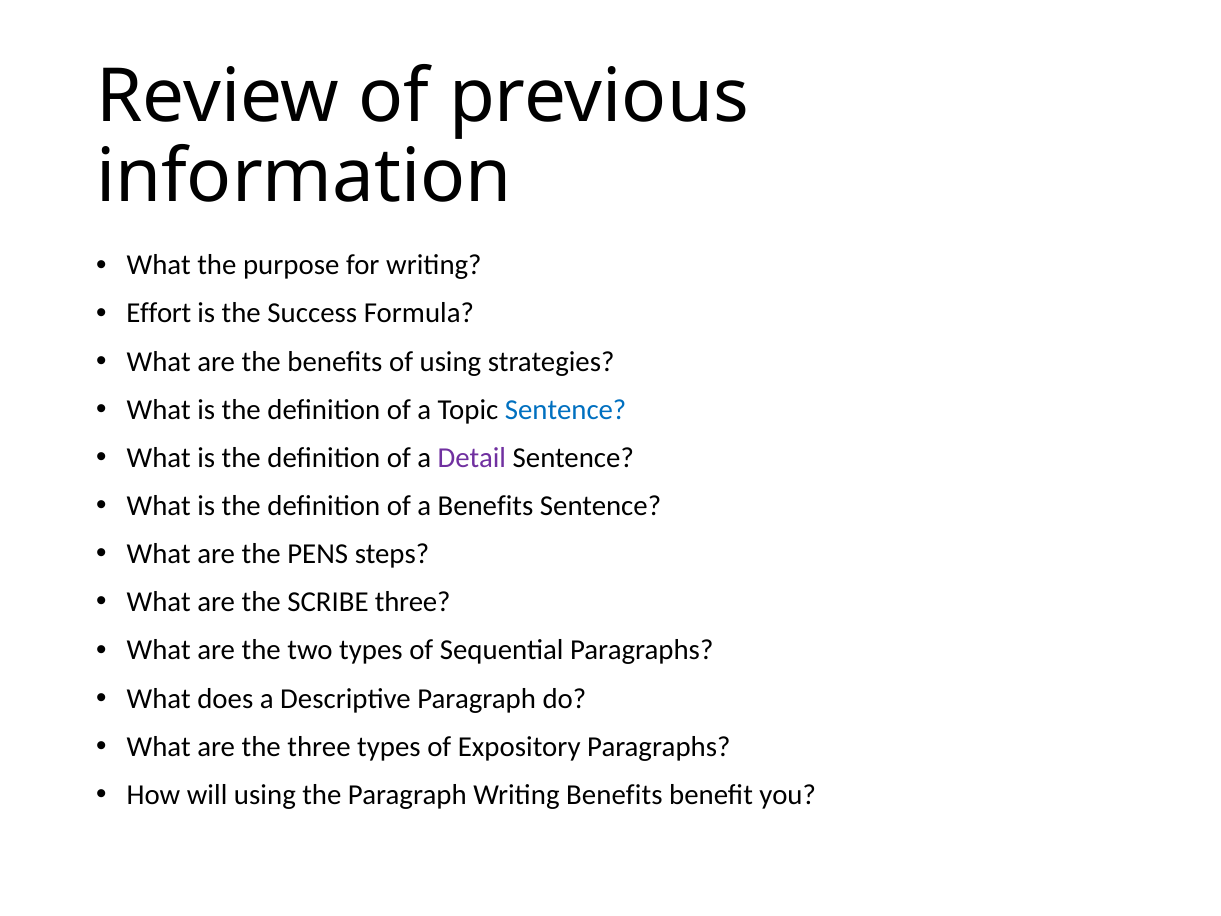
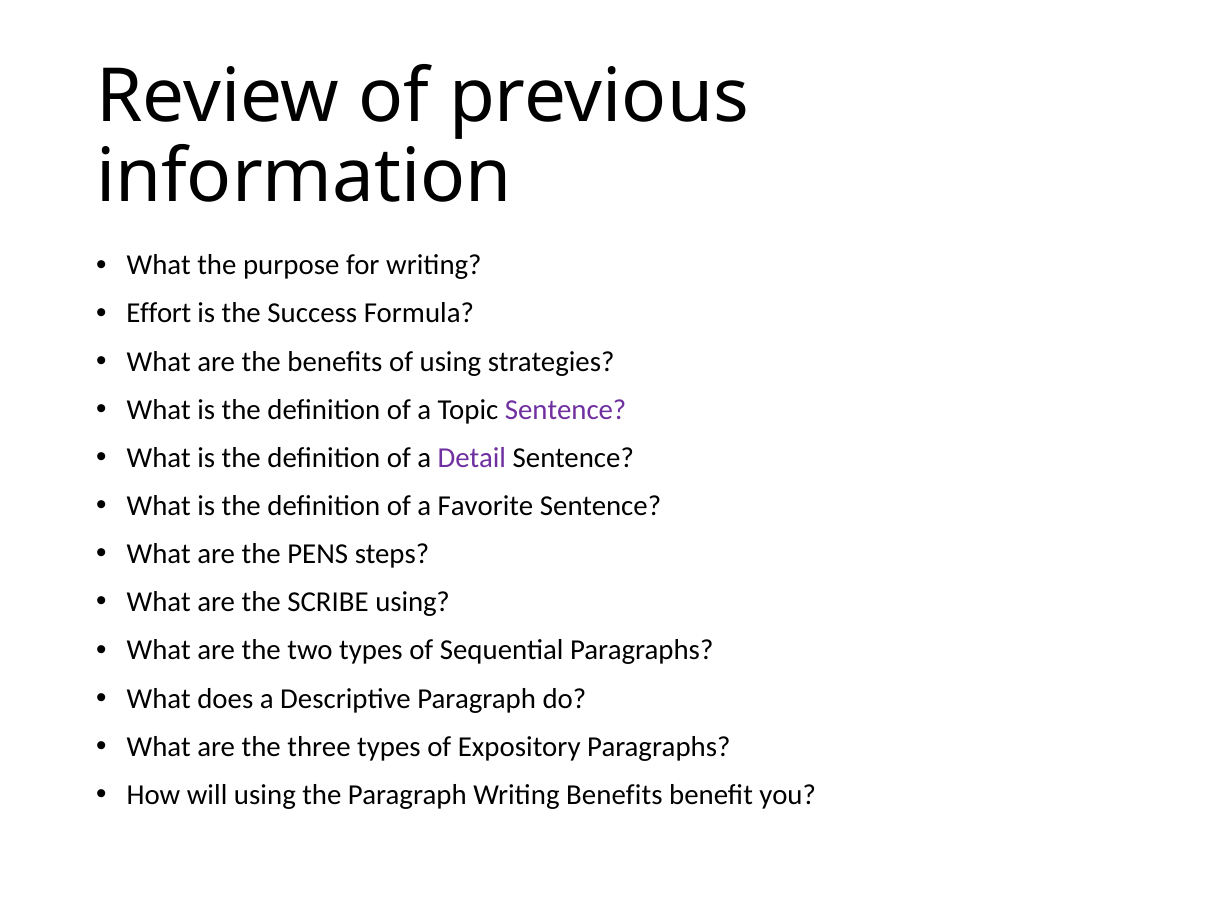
Sentence colour: blue -> purple (566, 410)
a Benefits: Benefits -> Favorite (485, 506)
SCRIBE three: three -> using (413, 602)
